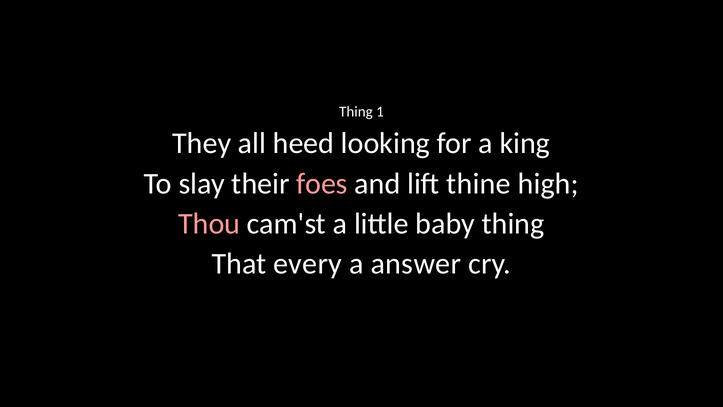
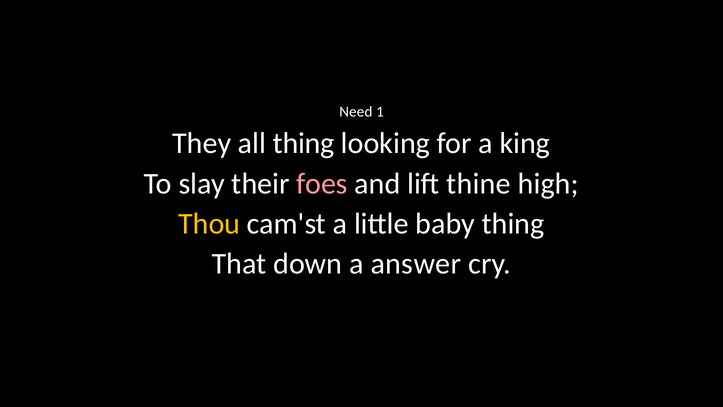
Thing: Thing -> Need (356, 112)
all heed: heed -> thing (304, 143)
Thou colour: pink -> yellow (209, 224)
every: every -> down (308, 264)
